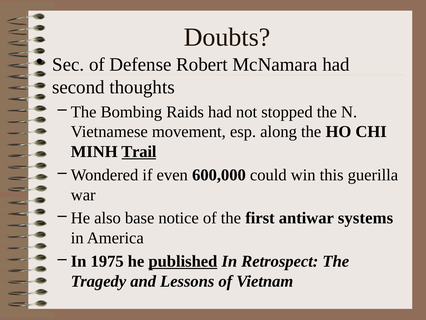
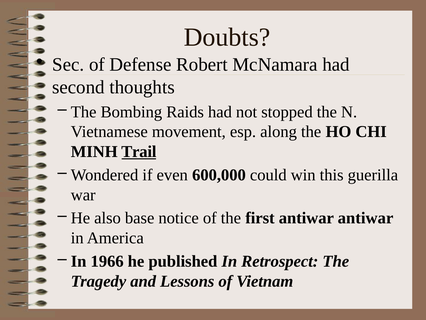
antiwar systems: systems -> antiwar (366, 218)
1975: 1975 -> 1966 (107, 261)
published underline: present -> none (183, 261)
